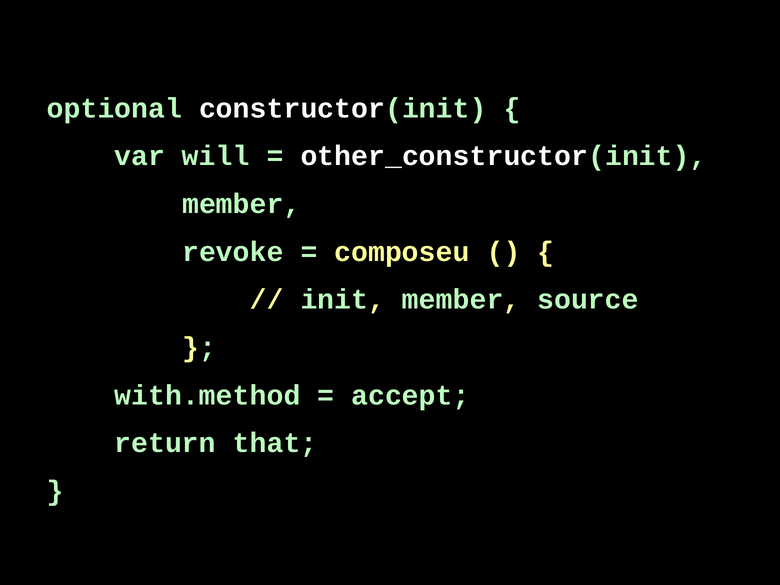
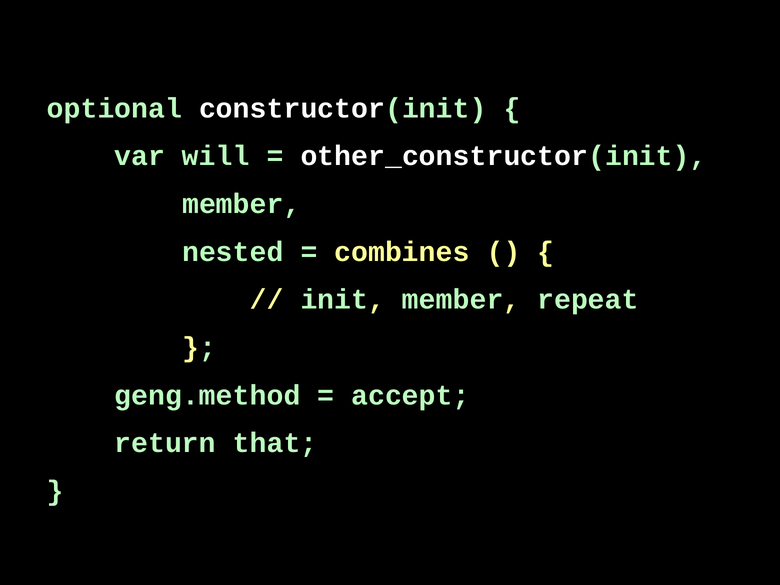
revoke: revoke -> nested (233, 252)
composeu: composeu -> combines (402, 252)
source: source -> repeat (588, 300)
with.method: with.method -> geng.method (207, 395)
